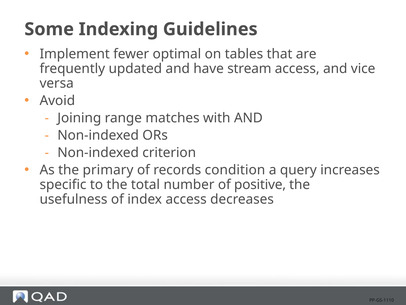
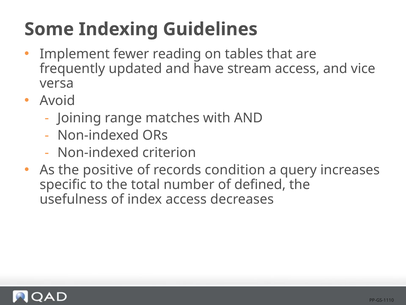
optimal: optimal -> reading (177, 54)
primary: primary -> positive (108, 170)
positive: positive -> defined (260, 184)
